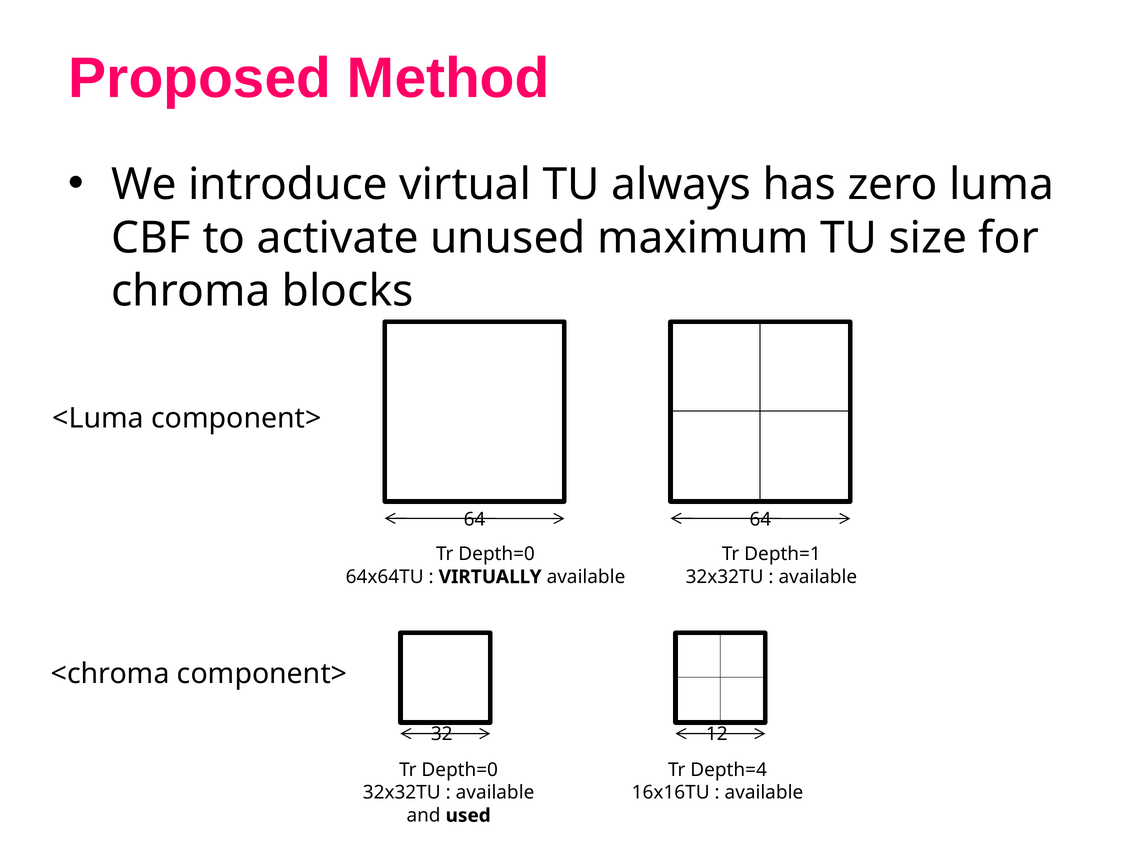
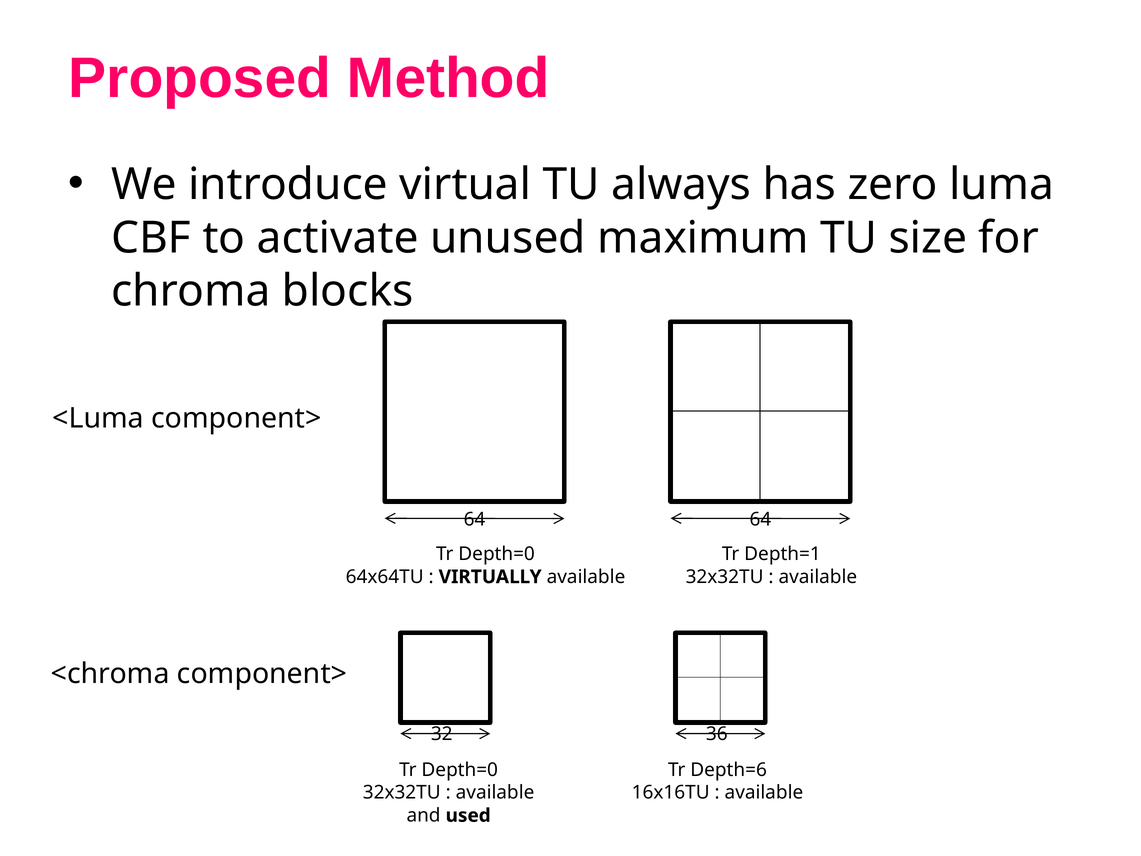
12: 12 -> 36 (717, 734)
Depth=4: Depth=4 -> Depth=6 (729, 770)
